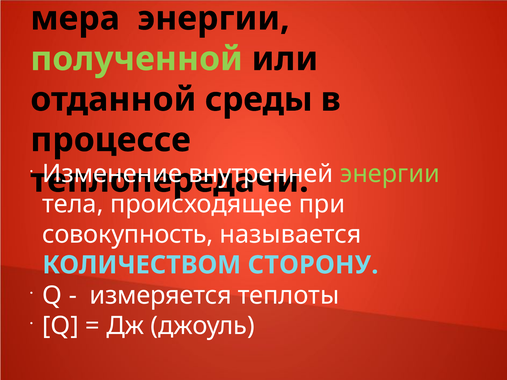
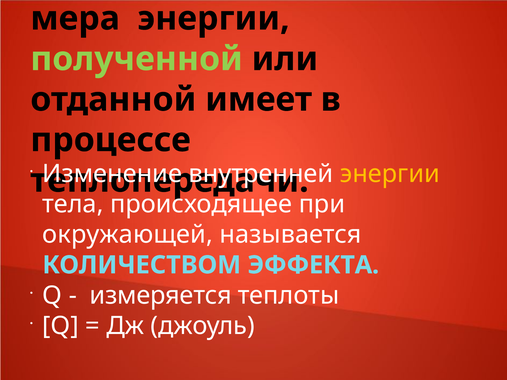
среды: среды -> имеет (259, 100)
энергии colour: light green -> yellow (390, 174)
совокупность: совокупность -> окружающей (128, 235)
СТОРОНУ: СТОРОНУ -> ЭФФЕКТА (313, 265)
